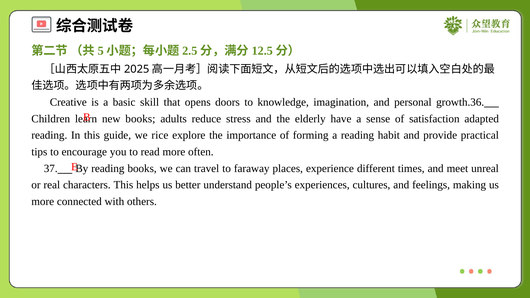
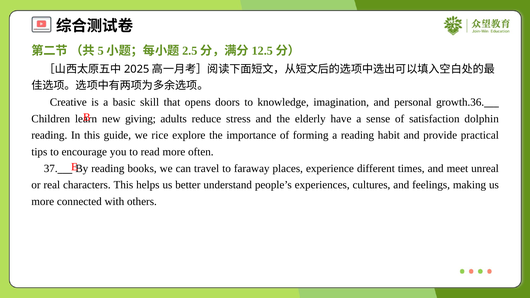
new books: books -> giving (140, 119)
adapted: adapted -> dolphin (482, 119)
